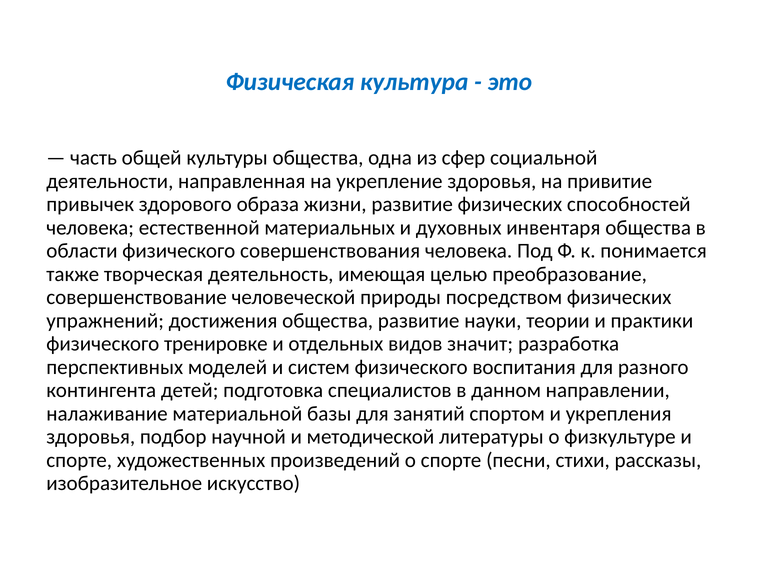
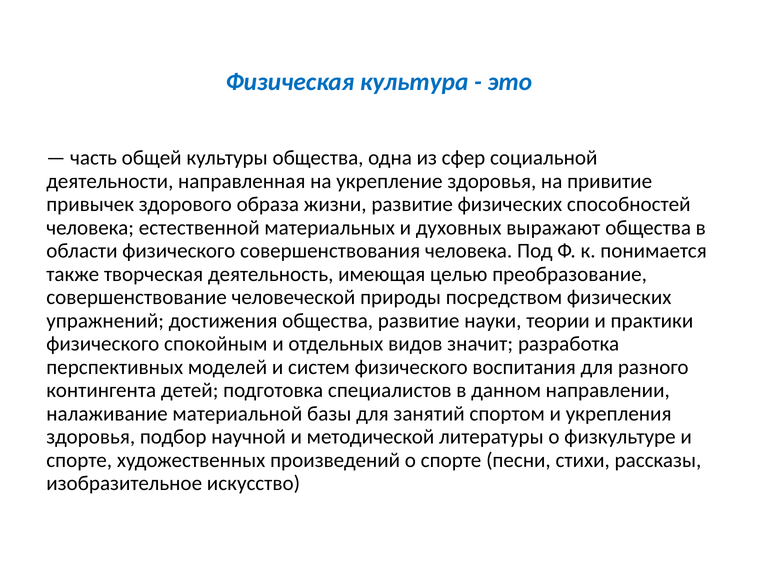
инвентаря: инвентаря -> выражают (553, 228)
тренировке: тренировке -> спокойным (216, 344)
